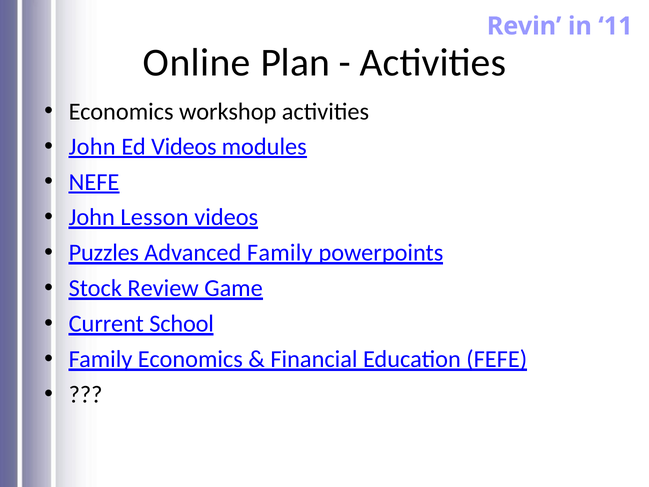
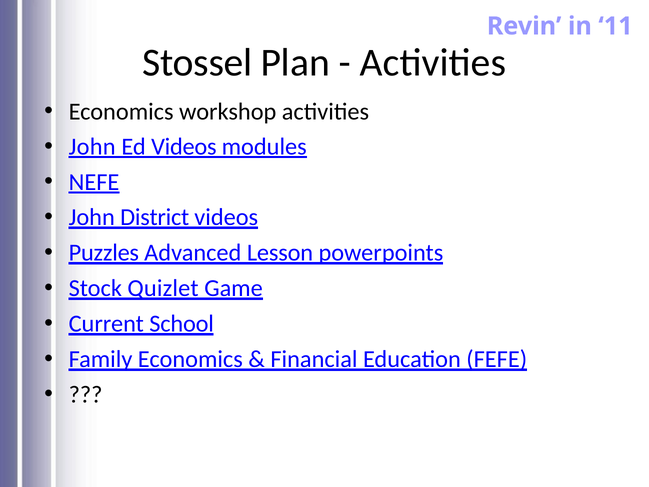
Online: Online -> Stossel (197, 63)
Lesson: Lesson -> District (155, 217)
Advanced Family: Family -> Lesson (280, 253)
Review: Review -> Quizlet (163, 288)
